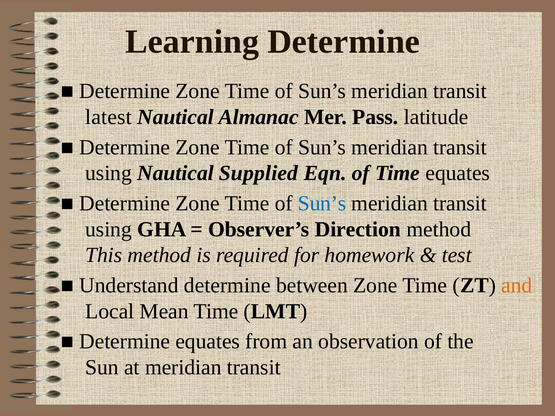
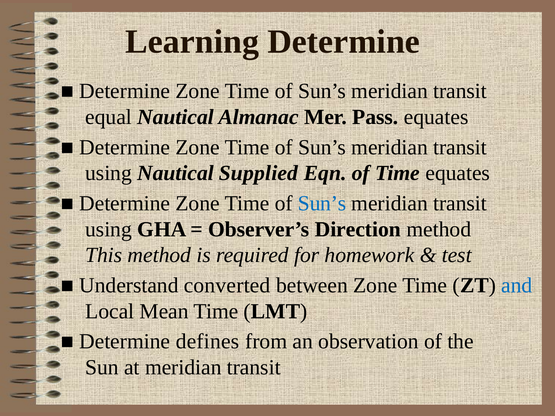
latest: latest -> equal (109, 117)
Pass latitude: latitude -> equates (436, 117)
Understand determine: determine -> converted (227, 286)
and colour: orange -> blue (517, 286)
Determine equates: equates -> defines (208, 342)
